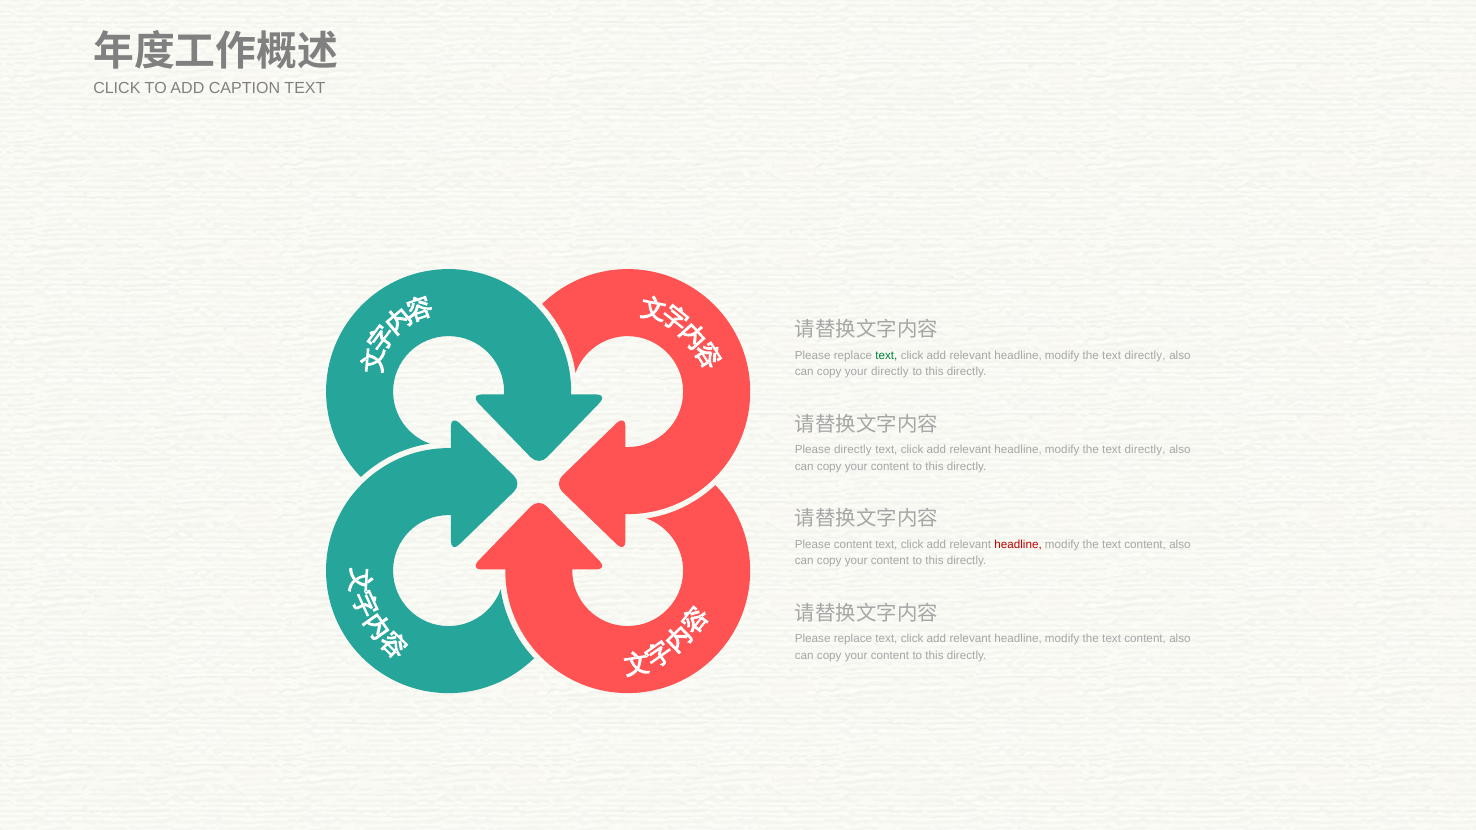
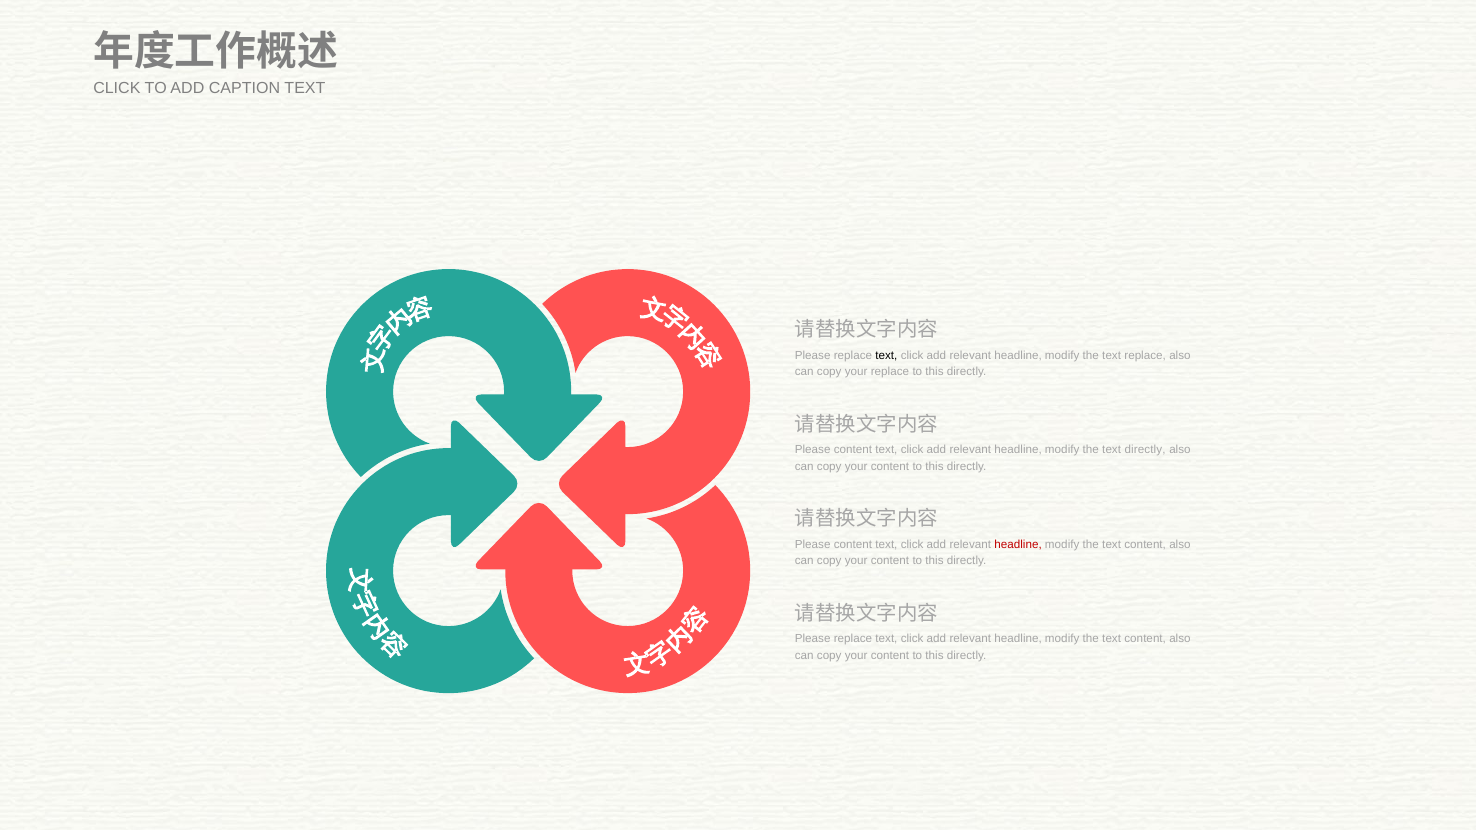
text colour: green -> black (886, 355)
directly: directly -> replace (1145, 355)
your directly: directly -> replace (890, 372)
directly: directly -> content (853, 450)
